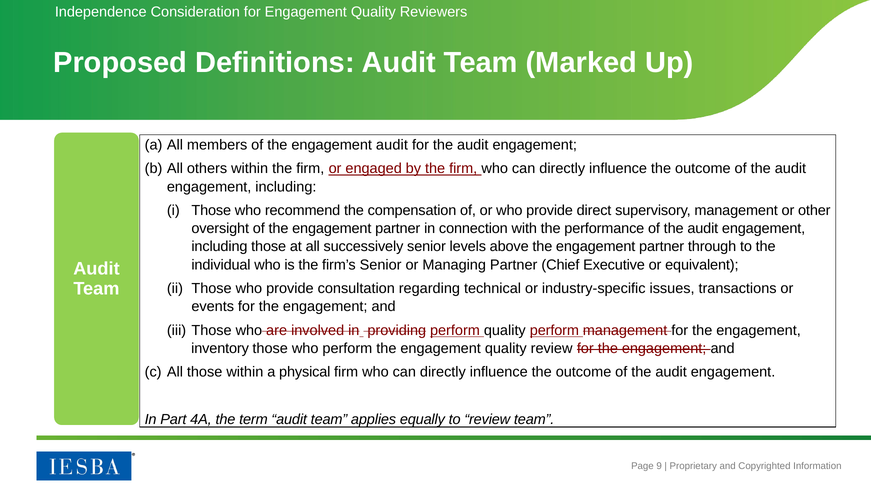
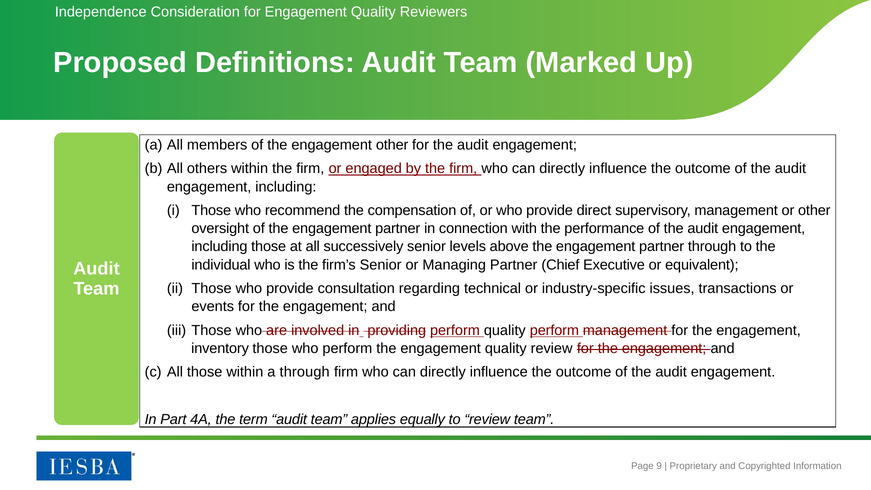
engagement audit: audit -> other (392, 145)
a physical: physical -> through (305, 372)
